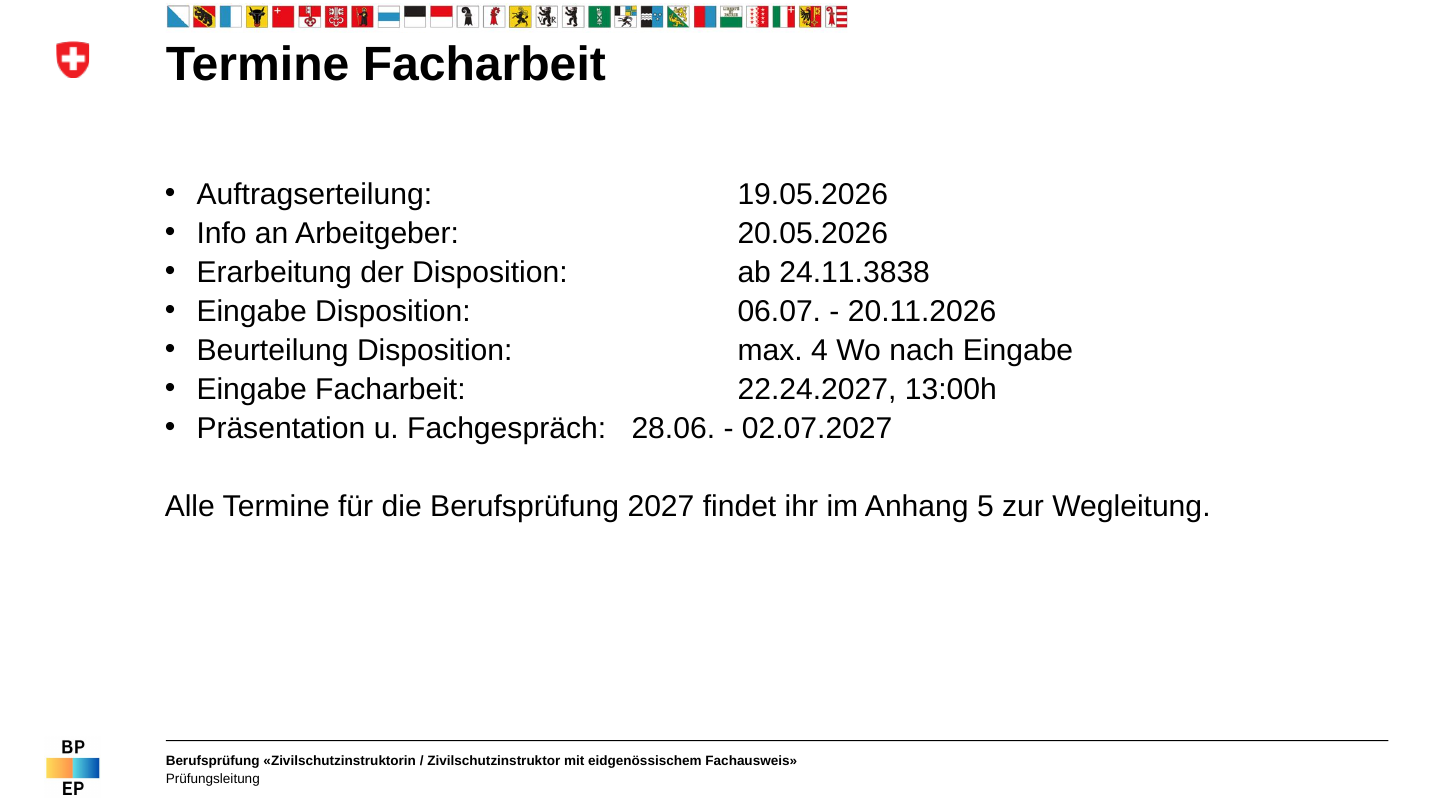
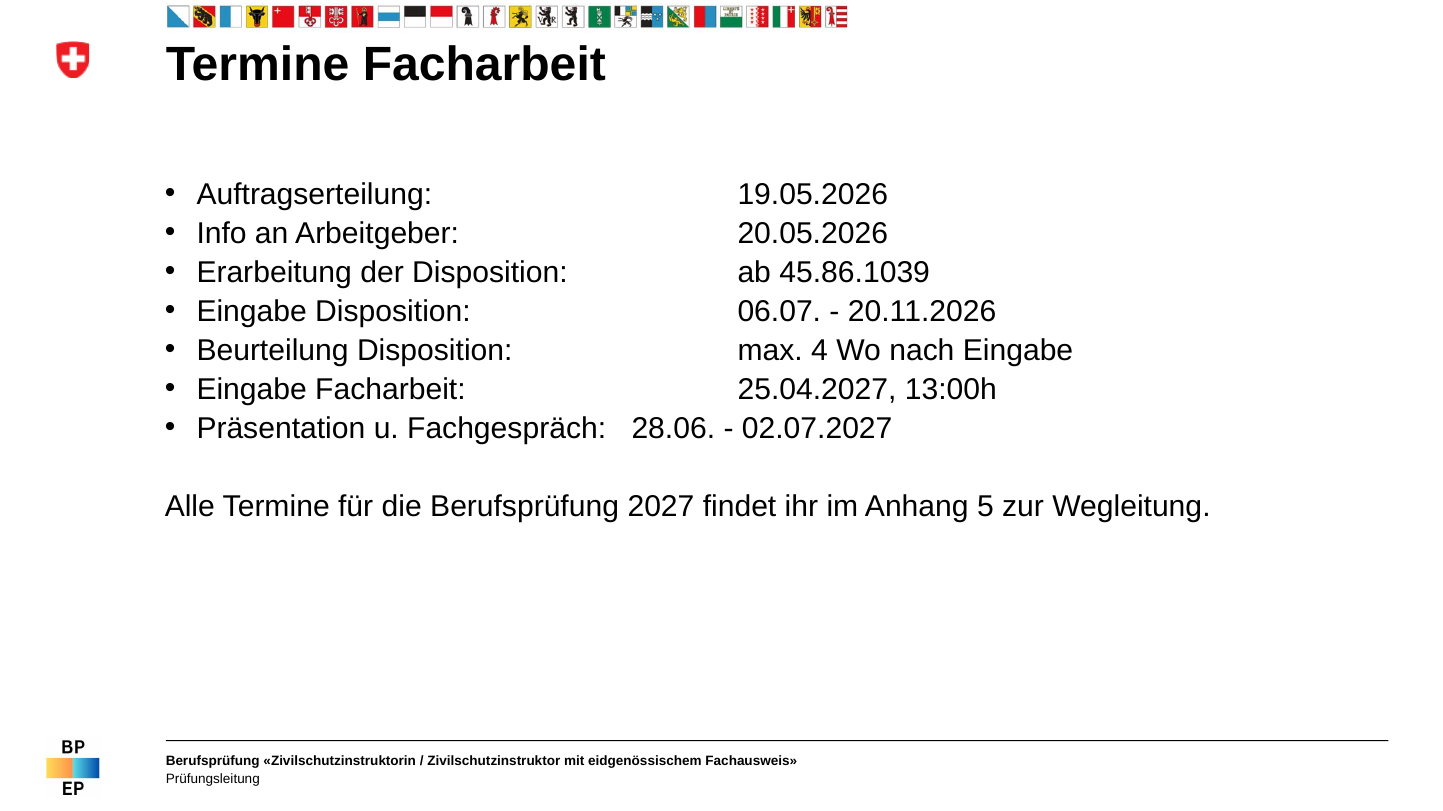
24.11.3838: 24.11.3838 -> 45.86.1039 (855, 273)
22.24.2027: 22.24.2027 -> 25.04.2027 (817, 390)
